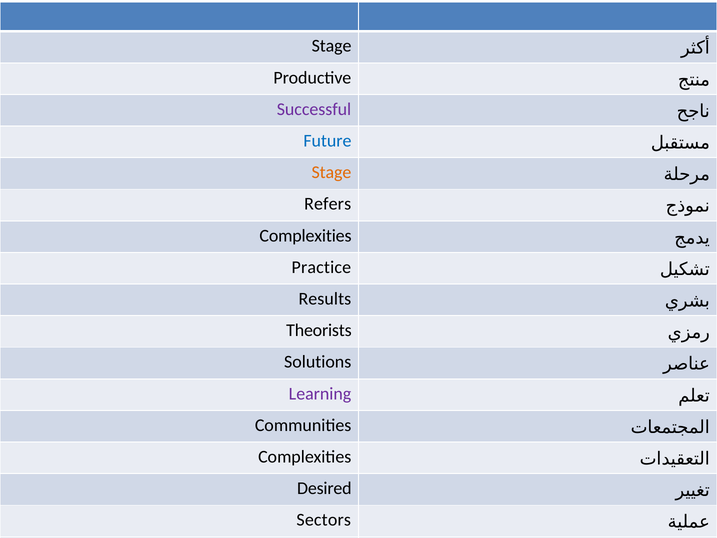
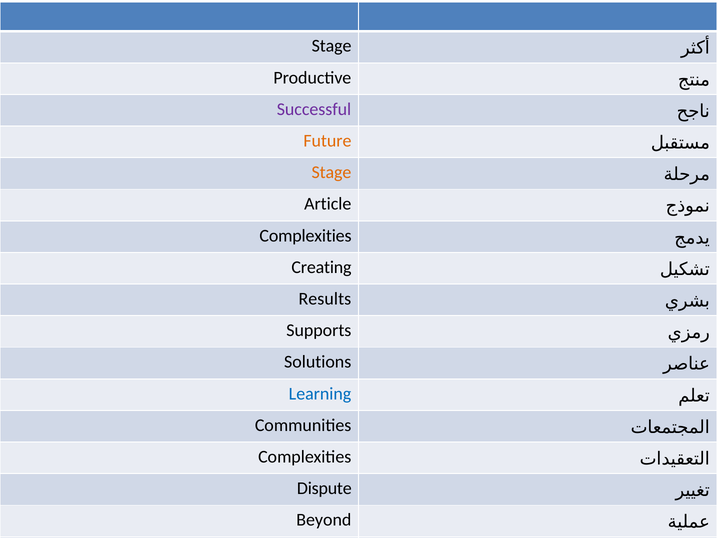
Future colour: blue -> orange (327, 141)
Refers: Refers -> Article (328, 204)
Practice: Practice -> Creating (322, 267)
Theorists: Theorists -> Supports (319, 330)
Learning colour: purple -> blue (320, 393)
Desired: Desired -> Dispute (324, 488)
Sectors: Sectors -> Beyond (324, 520)
